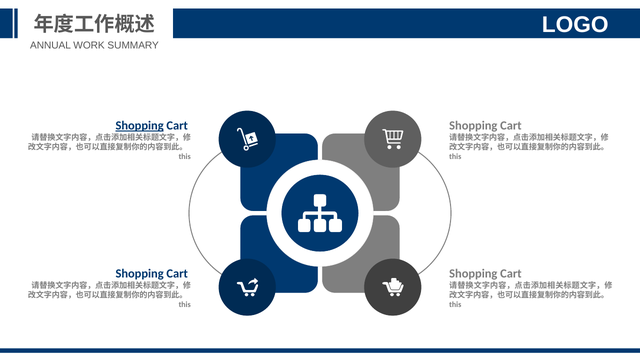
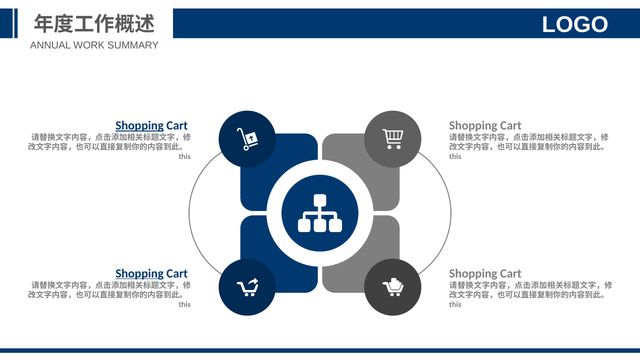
Shopping underline: none -> present (140, 273)
